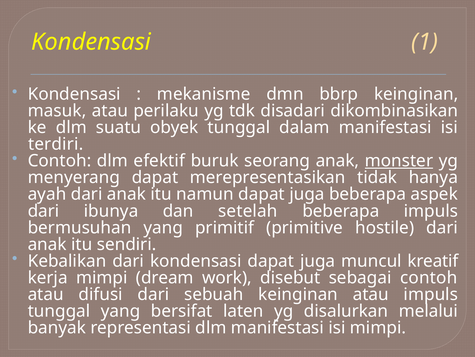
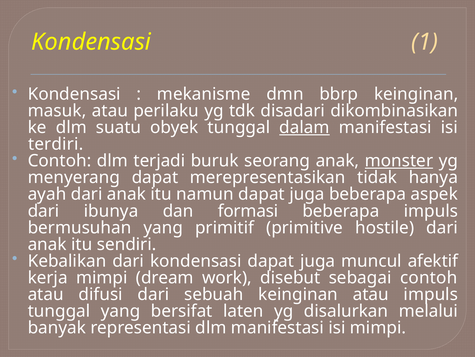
dalam underline: none -> present (304, 127)
efektif: efektif -> terjadi (159, 161)
setelah: setelah -> formasi (248, 211)
kreatif: kreatif -> afektif (433, 261)
